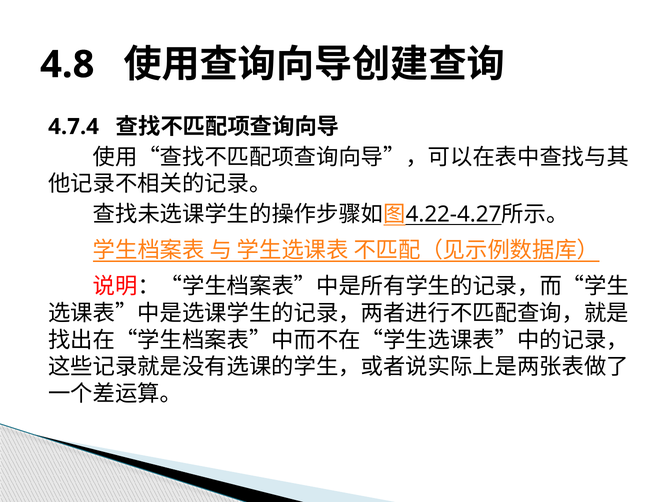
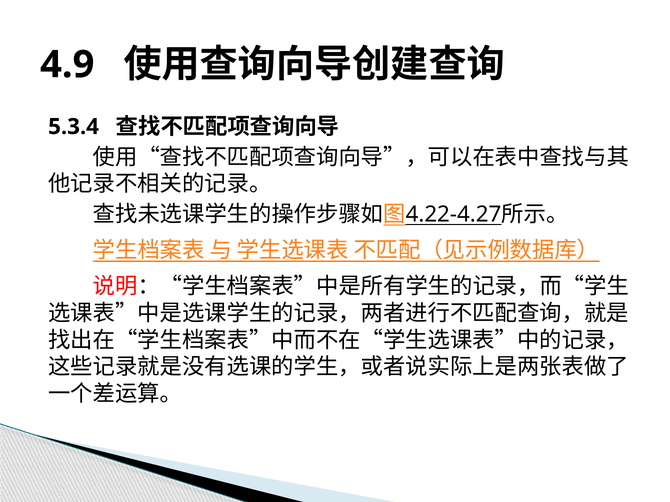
4.8: 4.8 -> 4.9 (67, 65)
4.7.4: 4.7.4 -> 5.3.4 (74, 127)
